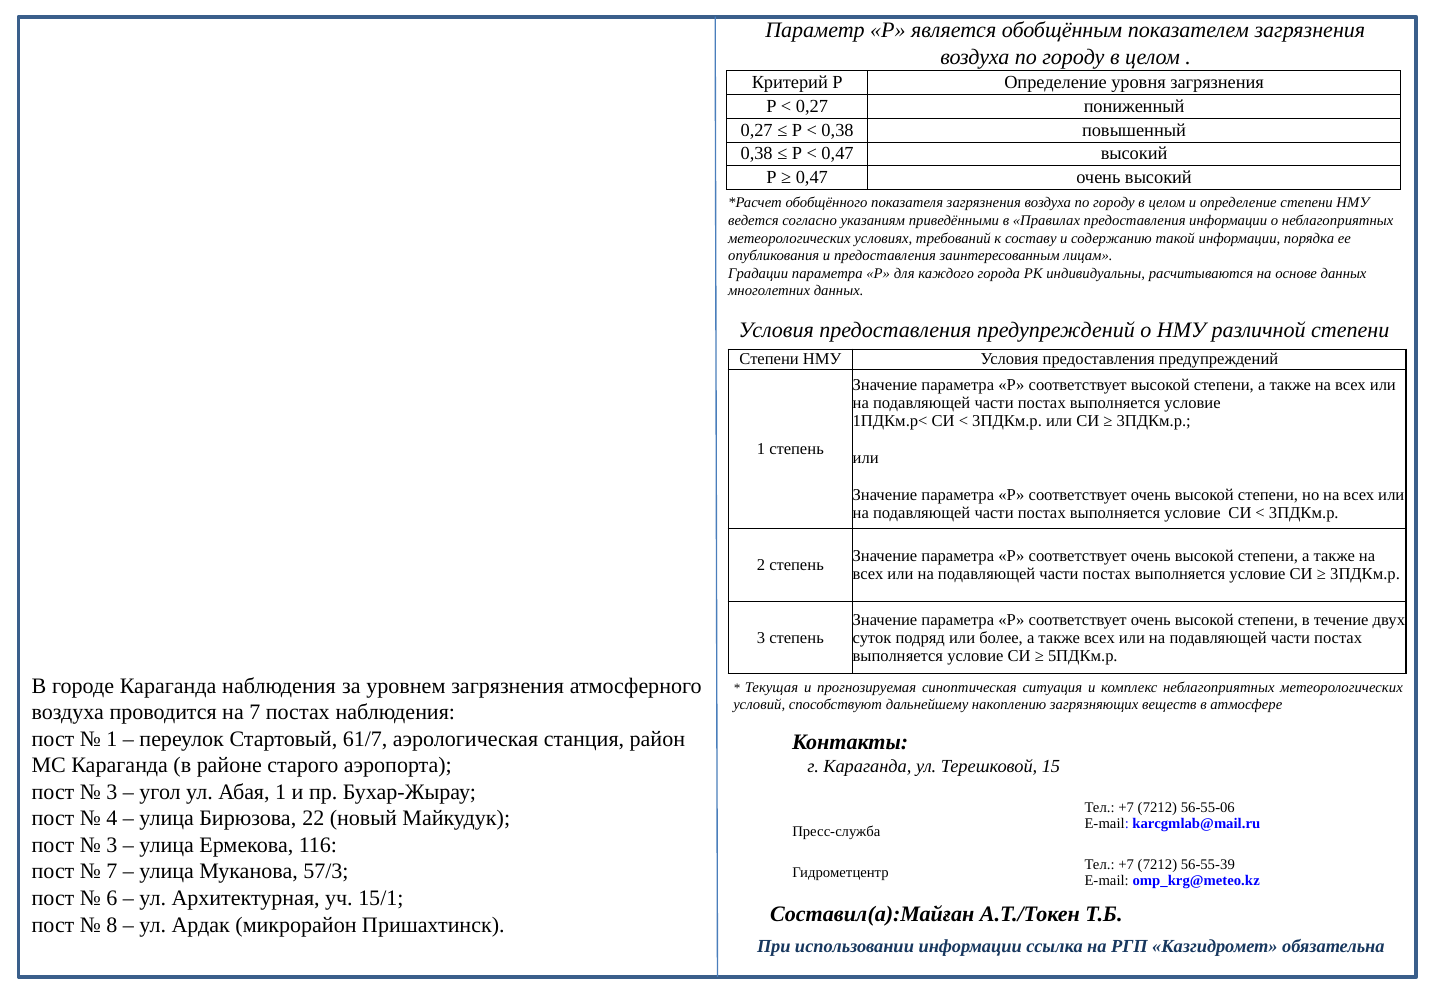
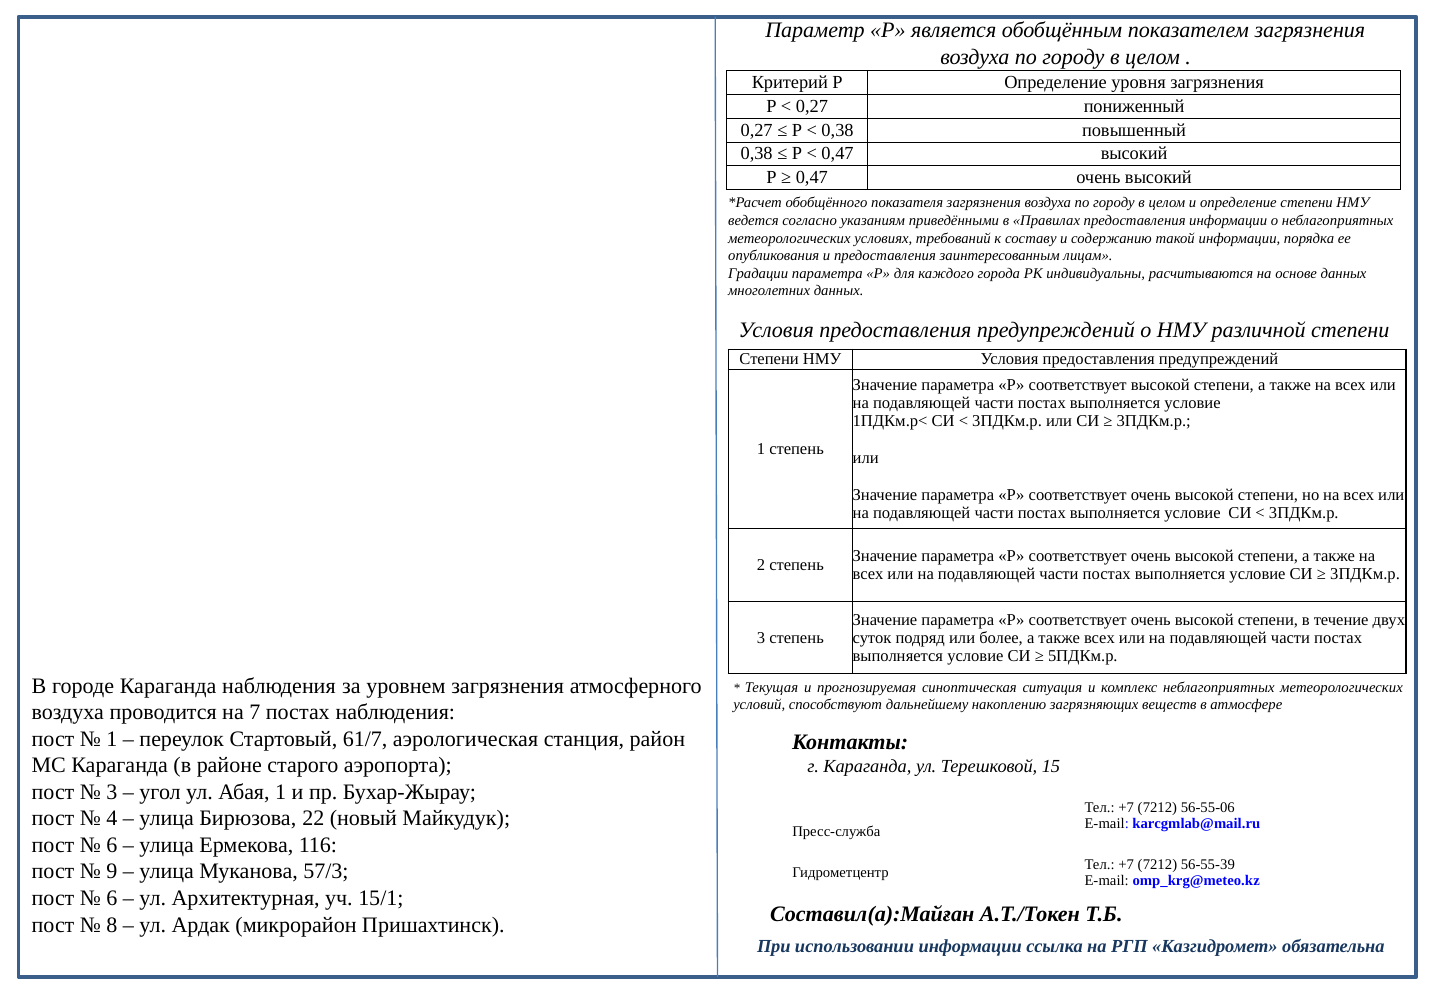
3: 3 -> 6 (112, 845)
7: 7 -> 9 (112, 871)
